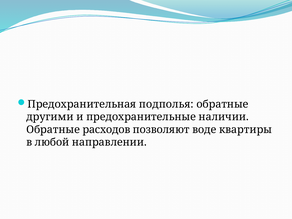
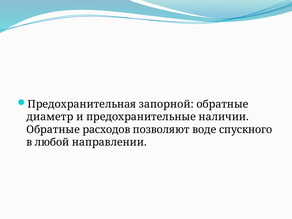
подполья: подполья -> запорной (166, 104)
другими: другими -> диаметр (50, 117)
квартиры: квартиры -> спускного (246, 130)
